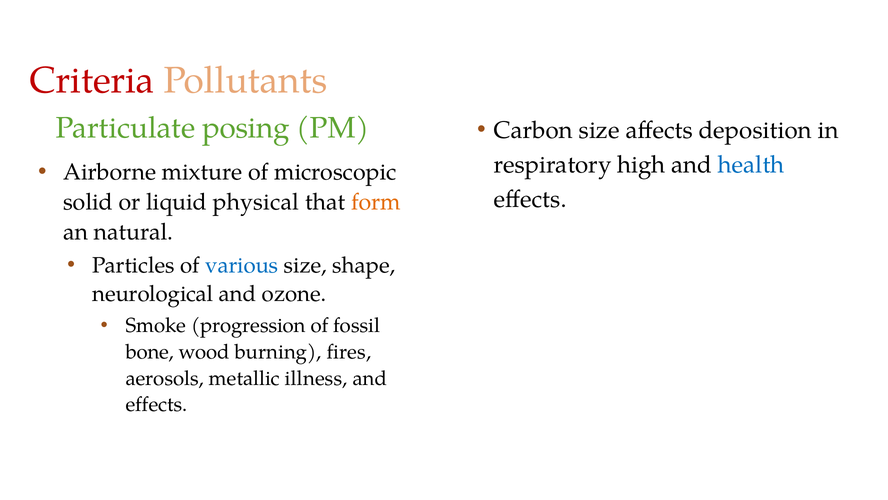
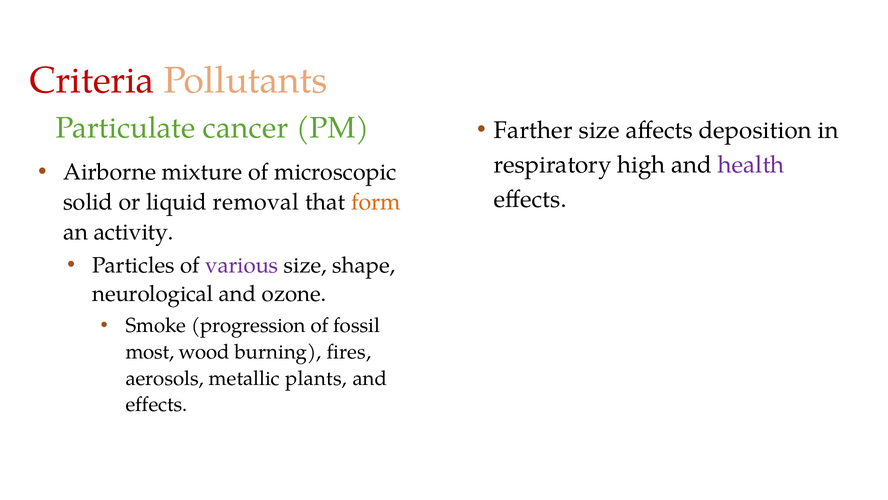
Carbon: Carbon -> Farther (533, 130)
posing: posing -> cancer (246, 128)
health colour: blue -> purple (751, 165)
physical: physical -> removal (256, 202)
natural: natural -> activity (134, 232)
various colour: blue -> purple (242, 265)
bone: bone -> most (150, 352)
illness: illness -> plants (316, 378)
